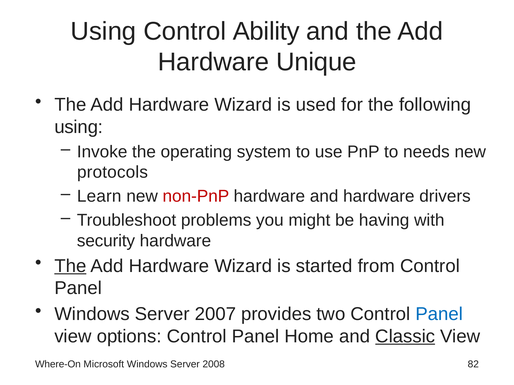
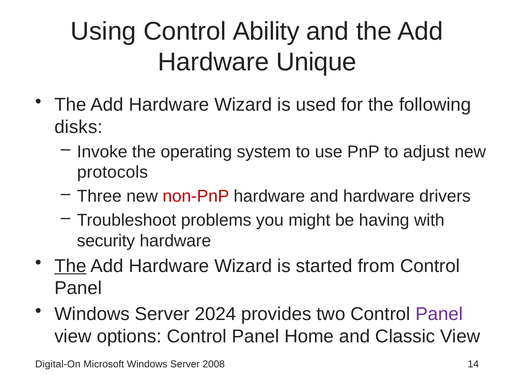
using: using -> disks (79, 127)
needs: needs -> adjust (426, 152)
Learn: Learn -> Three (99, 196)
2007: 2007 -> 2024 (215, 314)
Panel colour: blue -> purple (439, 314)
Classic underline: present -> none (405, 337)
Where-On: Where-On -> Digital-On (58, 365)
82: 82 -> 14 (473, 365)
